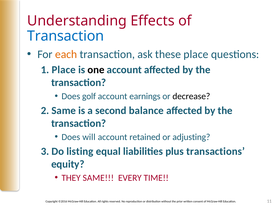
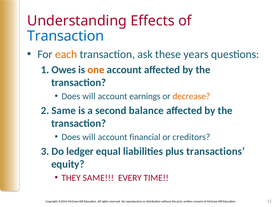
these place: place -> years (196, 54)
1 Place: Place -> Owes (64, 70)
one colour: black -> orange (96, 70)
golf: golf -> will (89, 96)
decrease colour: black -> orange (191, 96)
retained: retained -> financial (145, 137)
adjusting: adjusting -> creditors (191, 137)
listing: listing -> ledger (80, 151)
